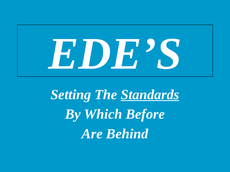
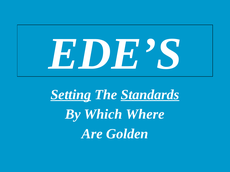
Setting underline: none -> present (71, 95)
Before: Before -> Where (145, 115)
Behind: Behind -> Golden (127, 134)
